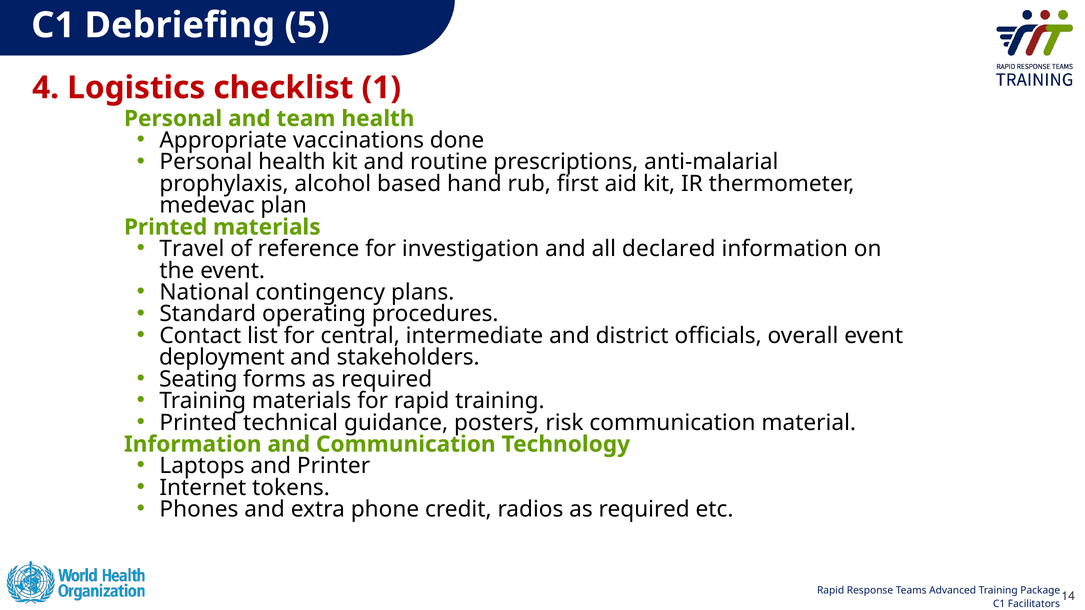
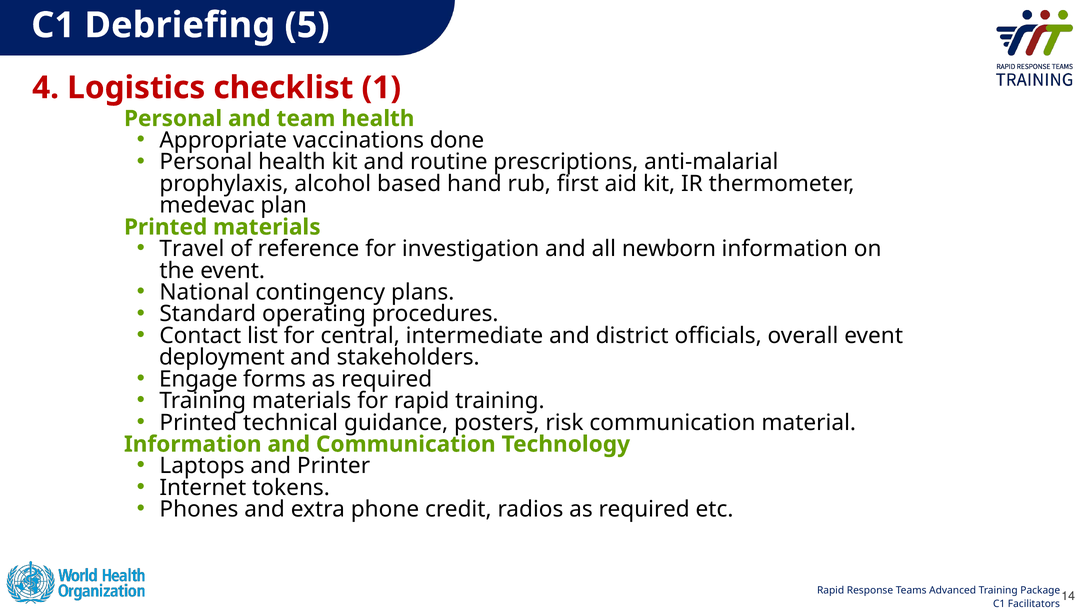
declared: declared -> newborn (669, 249)
Seating: Seating -> Engage (198, 379)
